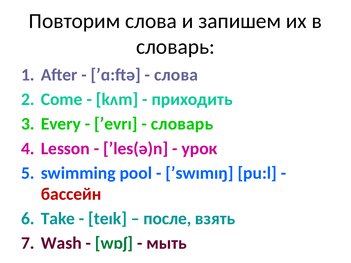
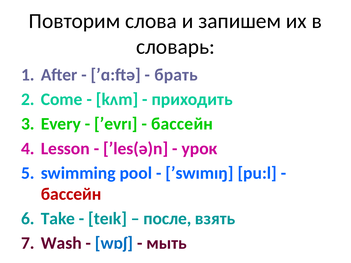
слова: слова -> брать (176, 75)
словарь: словарь -> бассейн (182, 124)
wɒʃ colour: green -> blue (114, 243)
